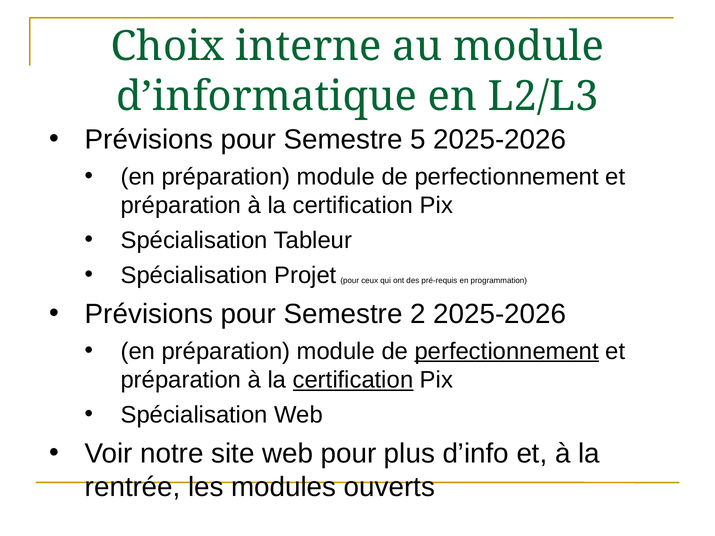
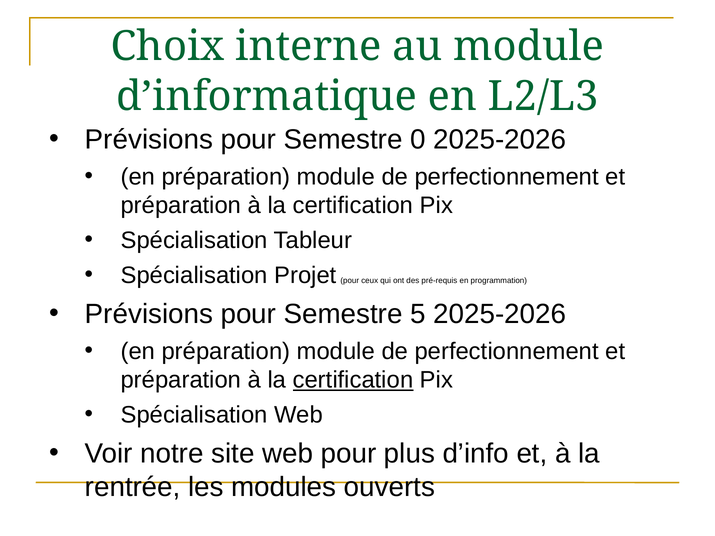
5: 5 -> 0 (418, 140)
2: 2 -> 5 (418, 314)
perfectionnement underline: present -> none (507, 351)
